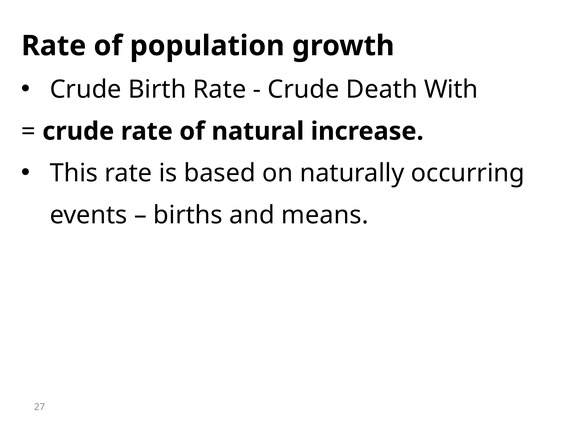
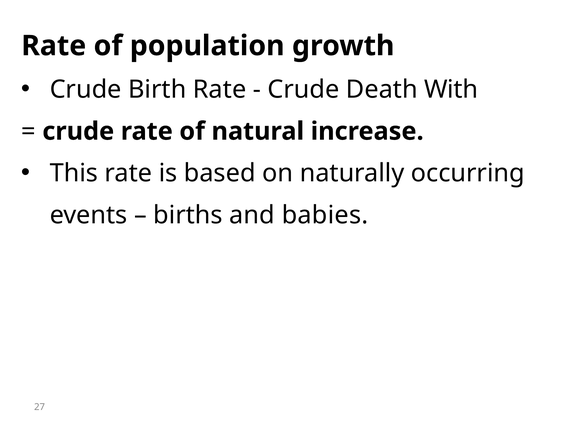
means: means -> babies (325, 215)
